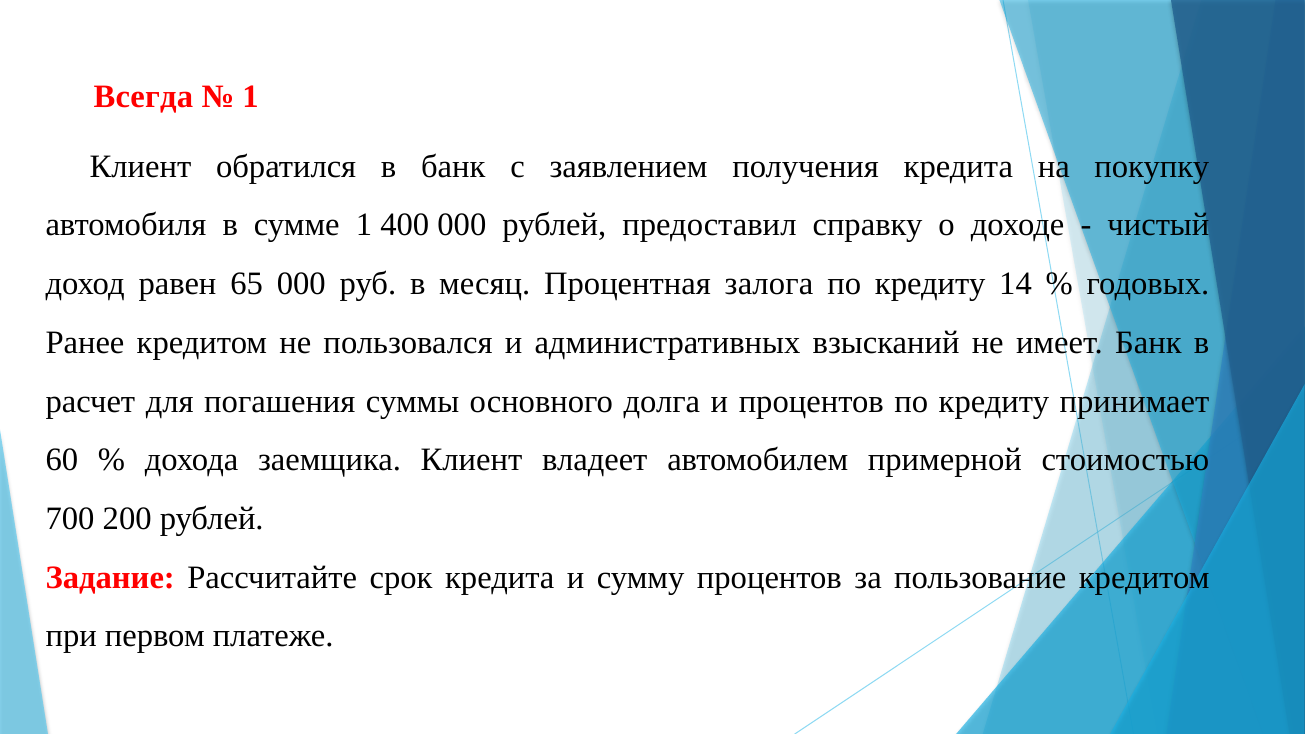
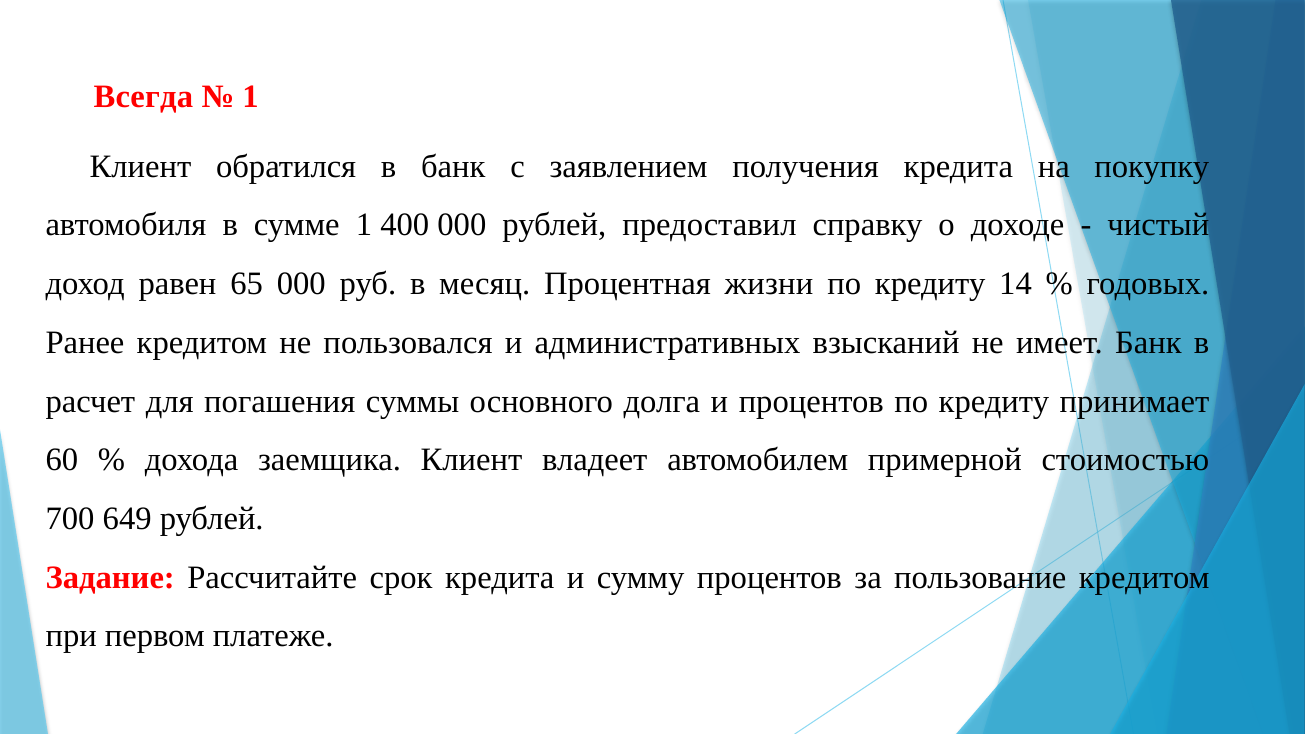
залога: залога -> жизни (769, 284)
200: 200 -> 649 (127, 519)
